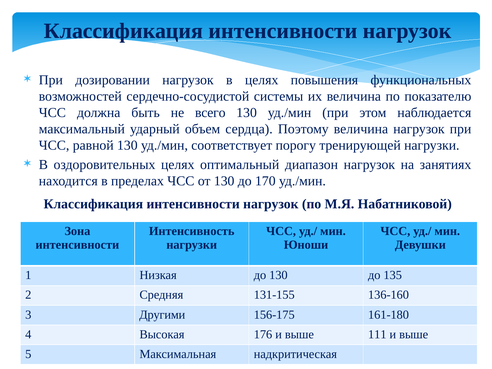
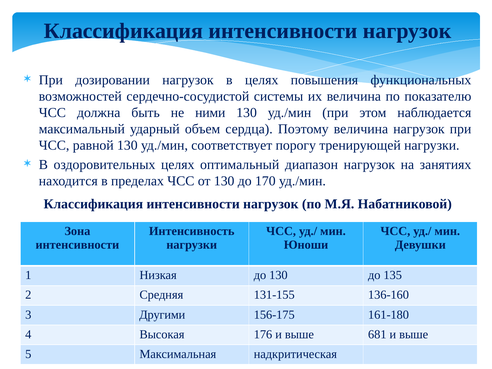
всего: всего -> ними (210, 113)
111: 111 -> 681 (377, 334)
